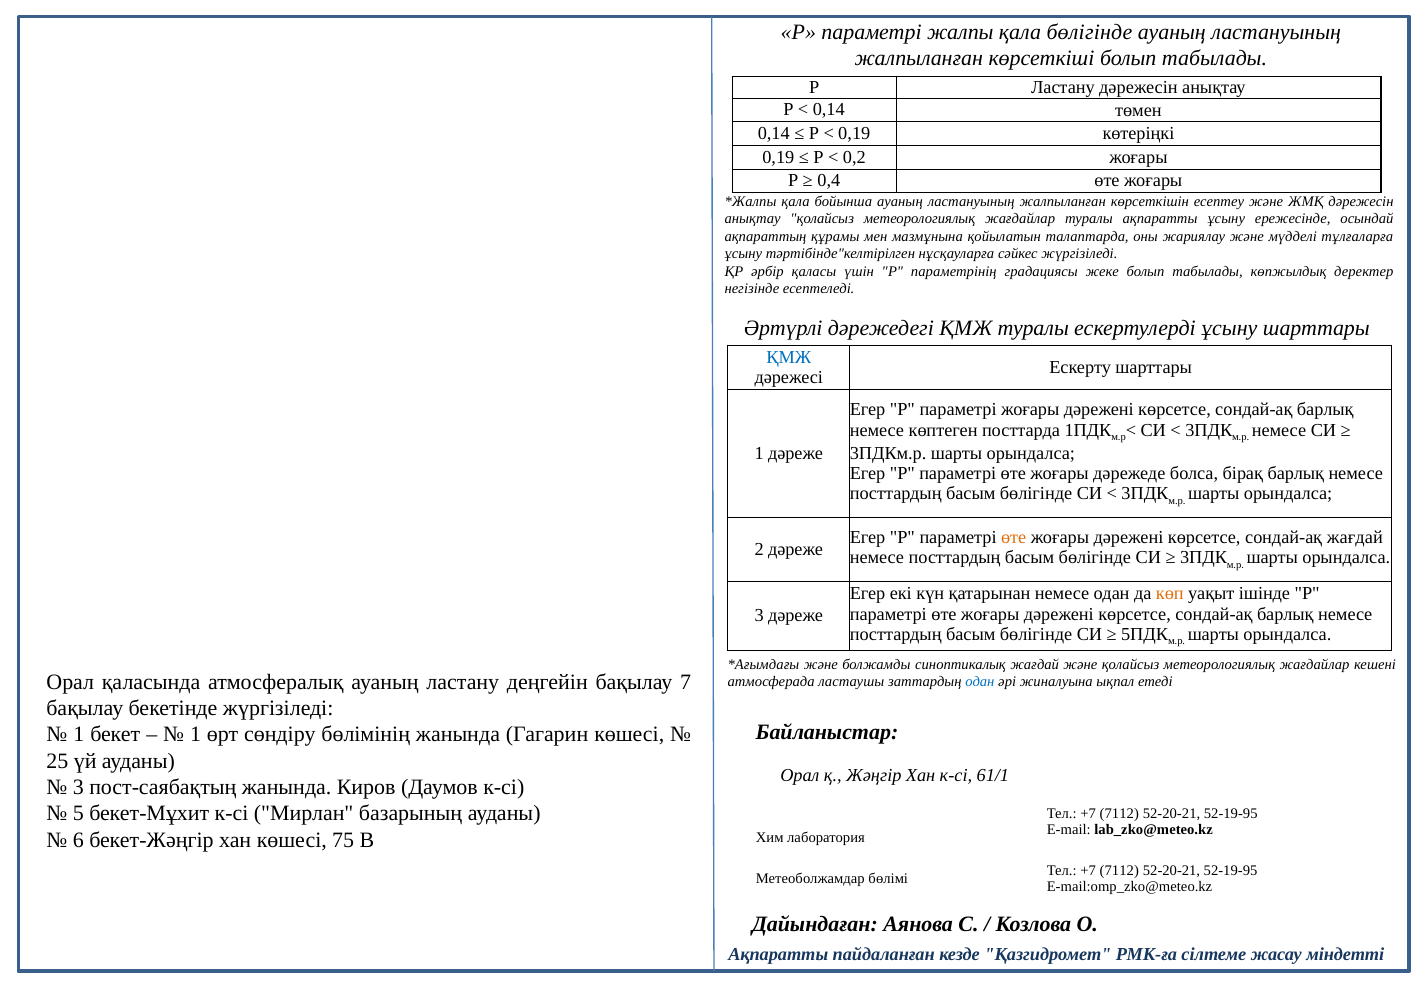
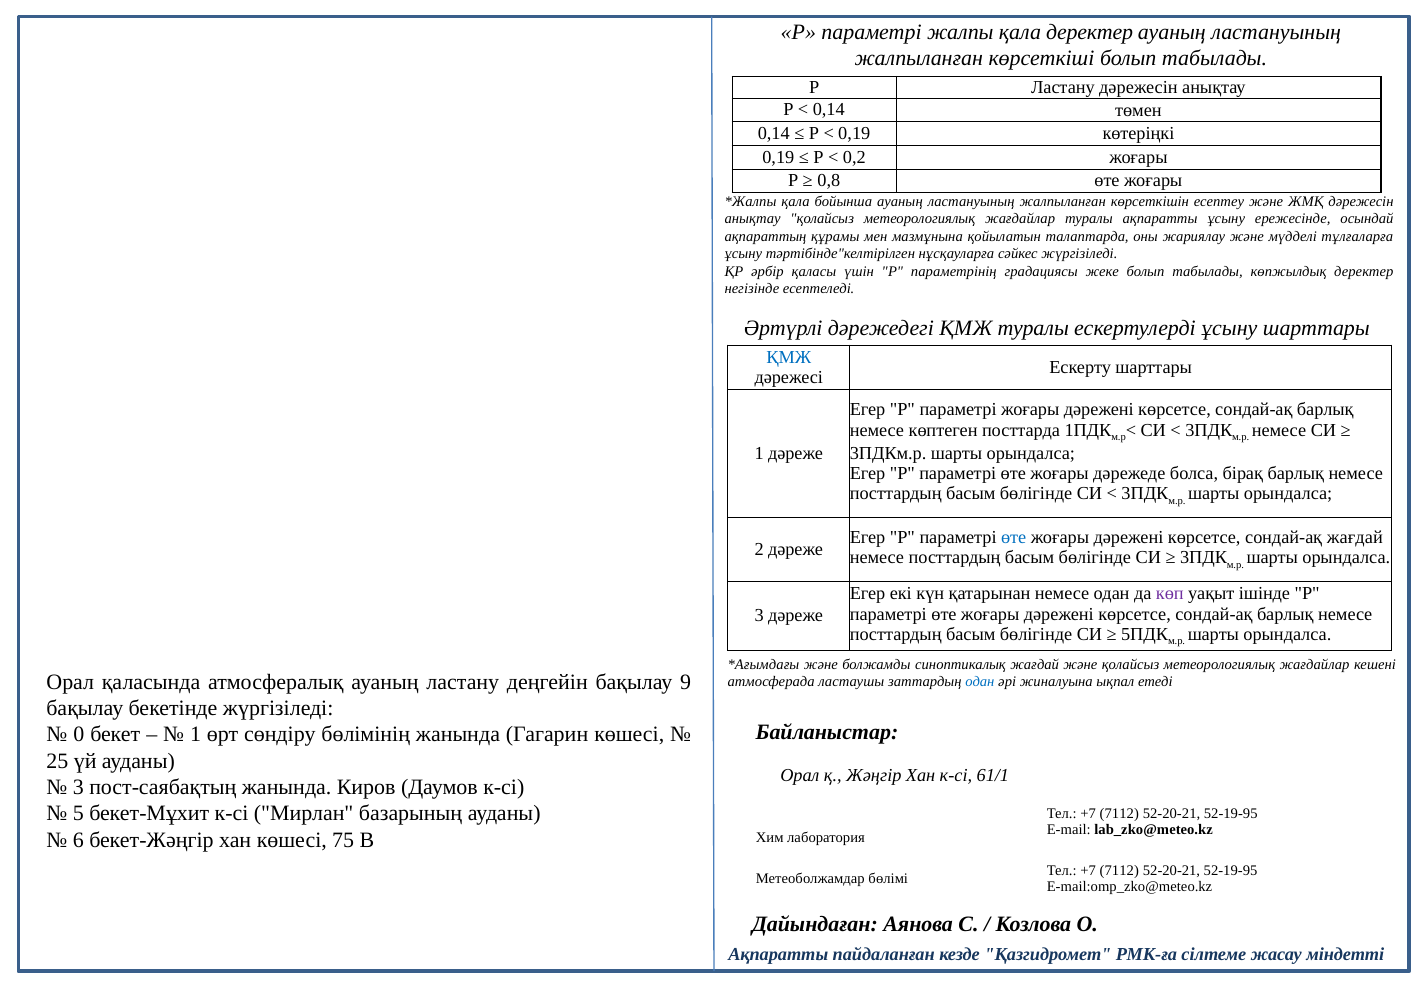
қала бөлігінде: бөлігінде -> деректер (1090, 32)
0,4: 0,4 -> 0,8 (829, 181)
өте colour: orange -> blue (1014, 538)
көп colour: orange -> purple (1170, 594)
7: 7 -> 9 (686, 682)
1: 1 -> 0 (79, 735)
